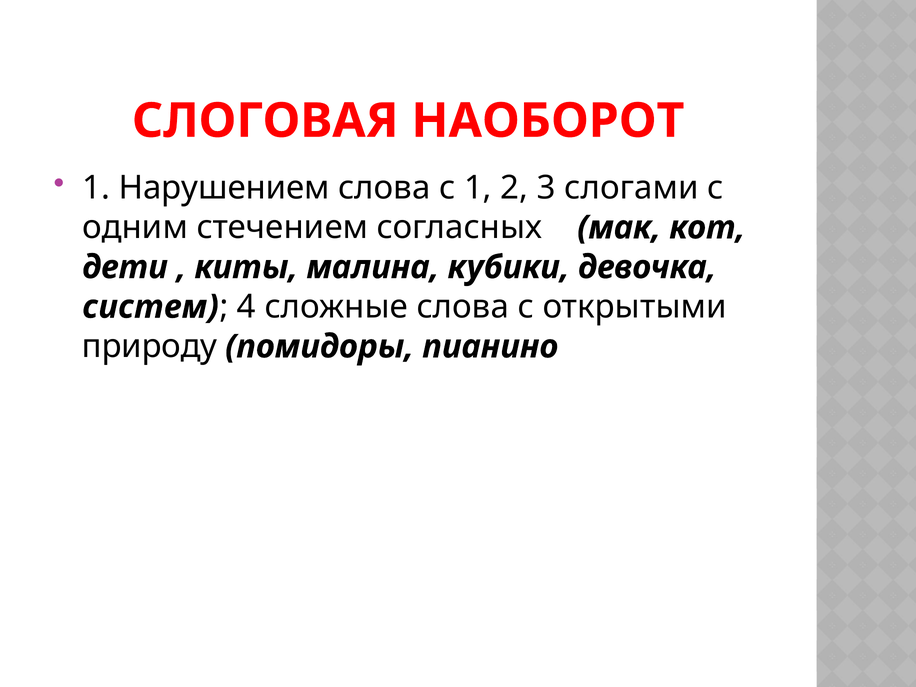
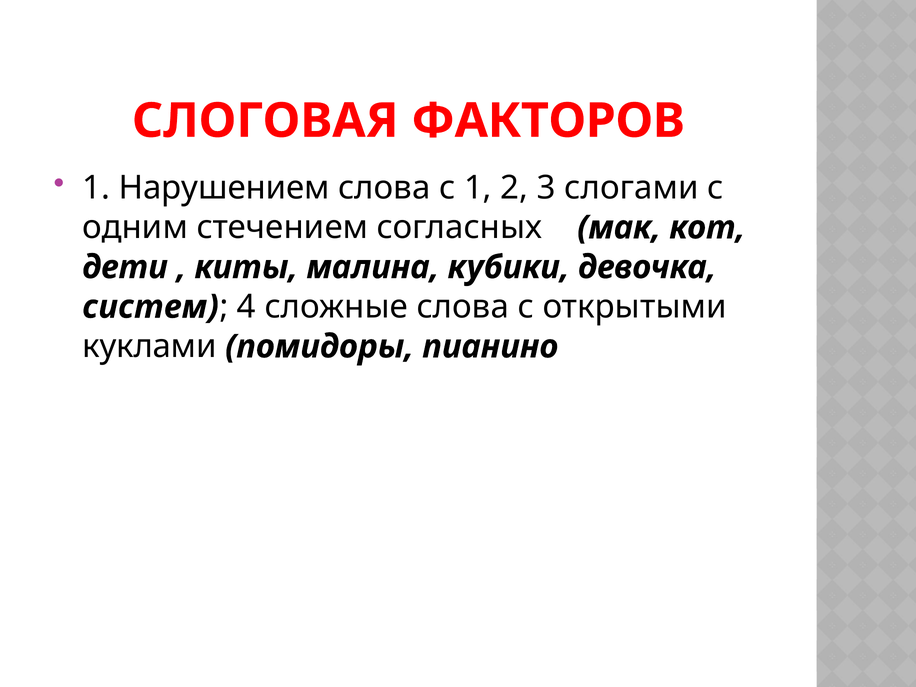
НАОБОРОТ: НАОБОРОТ -> ФАКТОРОВ (548, 121)
природу: природу -> куклами (149, 347)
